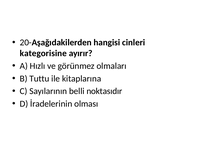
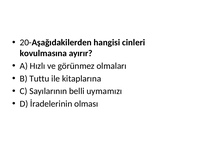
kategorisine: kategorisine -> kovulmasına (43, 53)
noktasıdır: noktasıdır -> uymamızı (104, 91)
